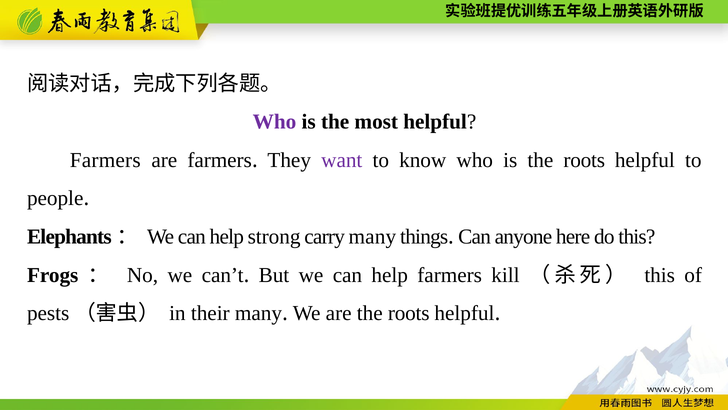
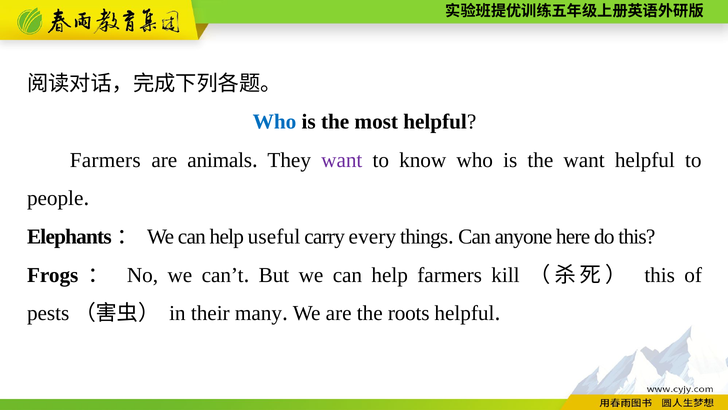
Who colour: purple -> blue (275, 122)
are farmers: farmers -> animals (220, 160)
is the roots: roots -> want (584, 160)
strong: strong -> useful (274, 236)
carry many: many -> every (372, 236)
